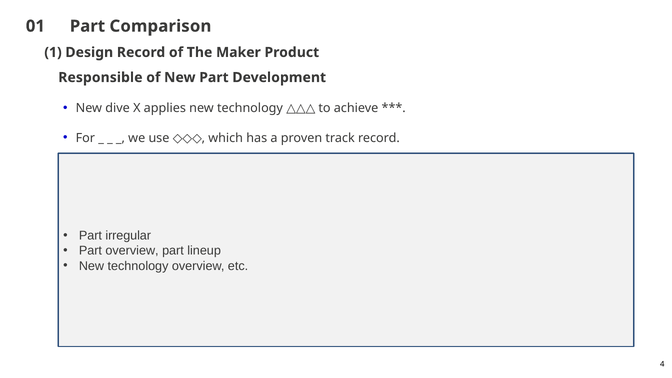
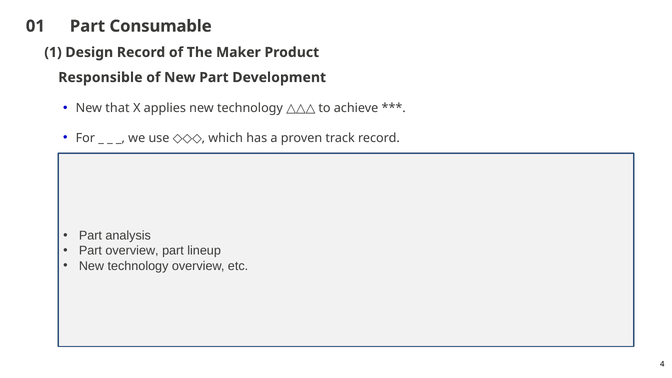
Comparison: Comparison -> Consumable (161, 26)
dive: dive -> that (117, 108)
irregular: irregular -> analysis (128, 236)
